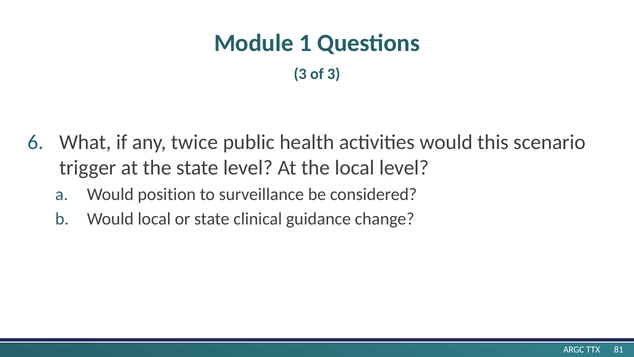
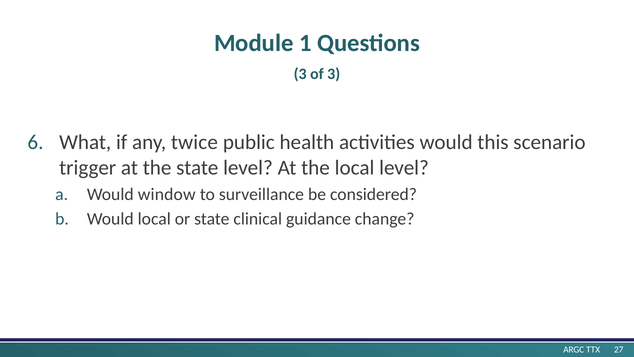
position: position -> window (167, 194)
81: 81 -> 27 (619, 349)
